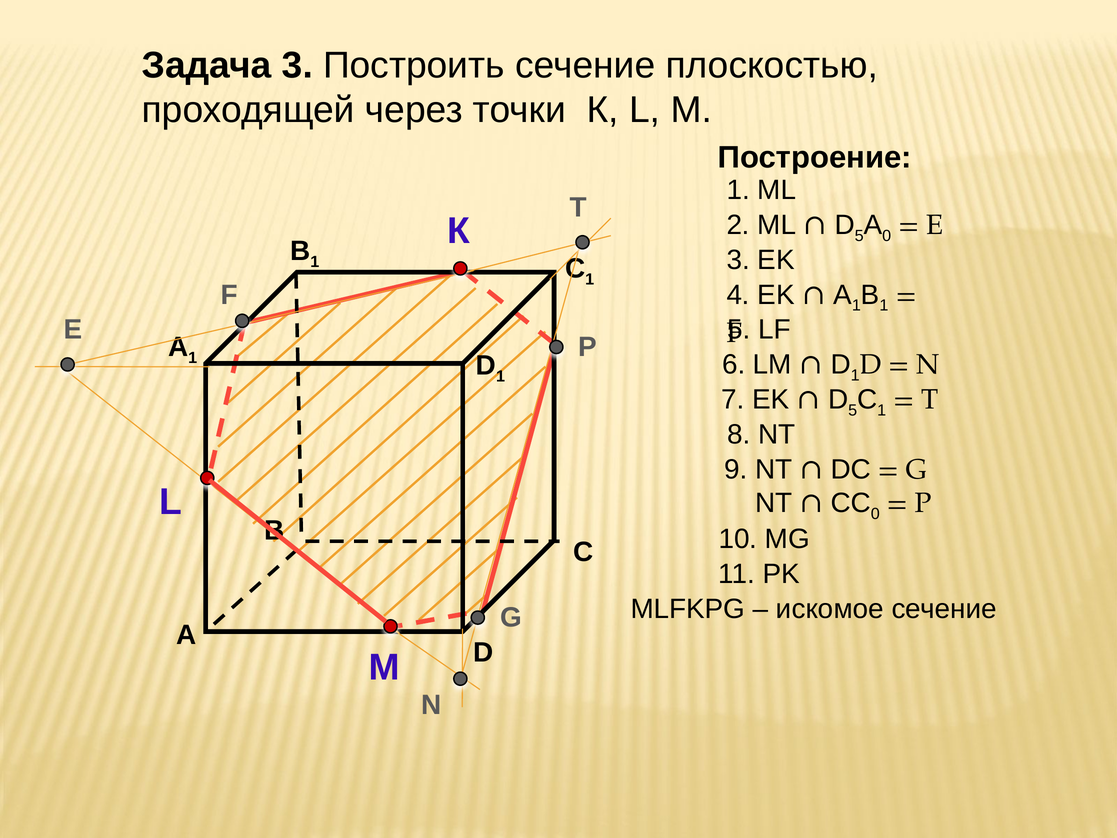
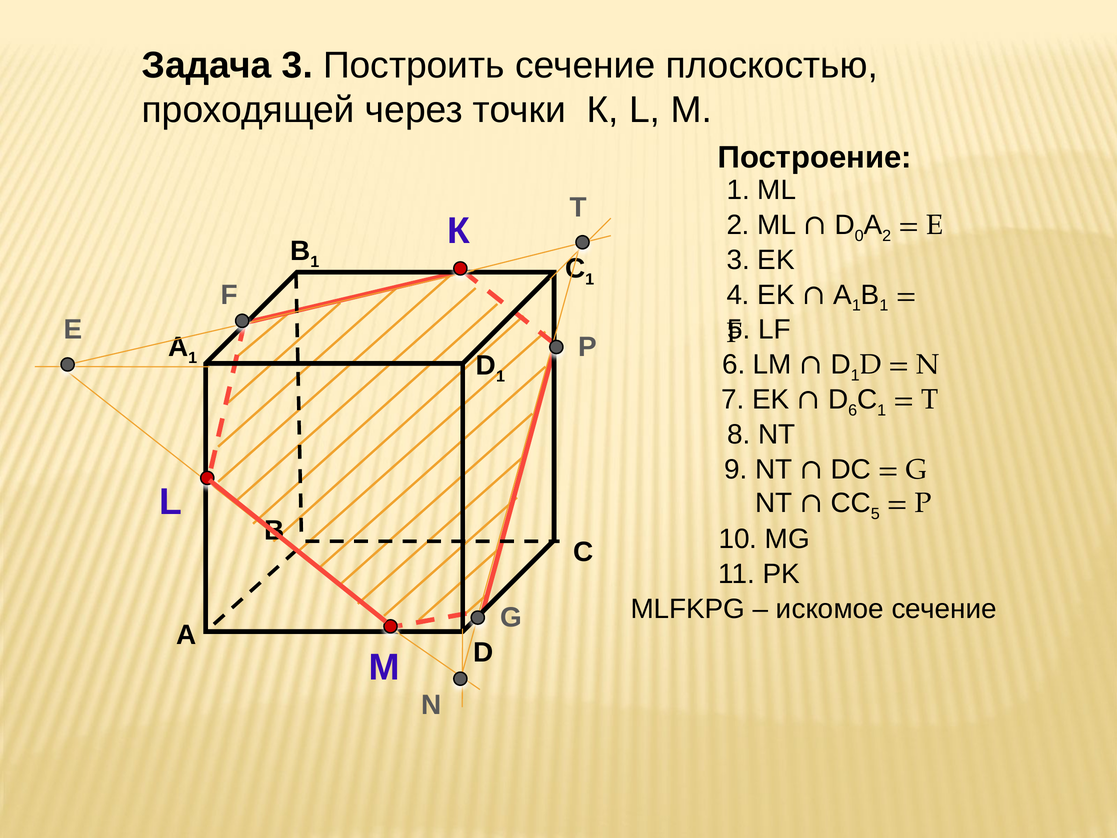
5: 5 -> 0 (859, 236)
А 0: 0 -> 2 (887, 236)
5: 5 -> 6 (853, 410)
0: 0 -> 5 (875, 514)
